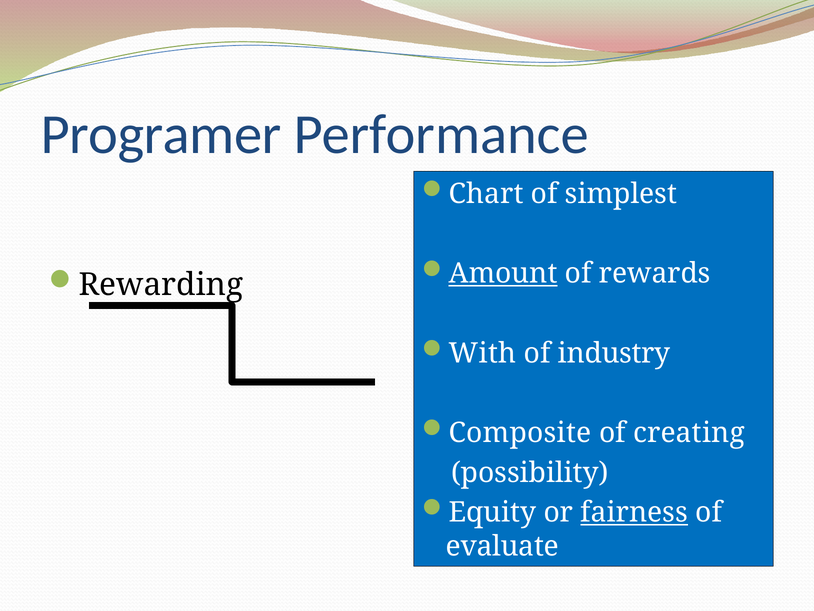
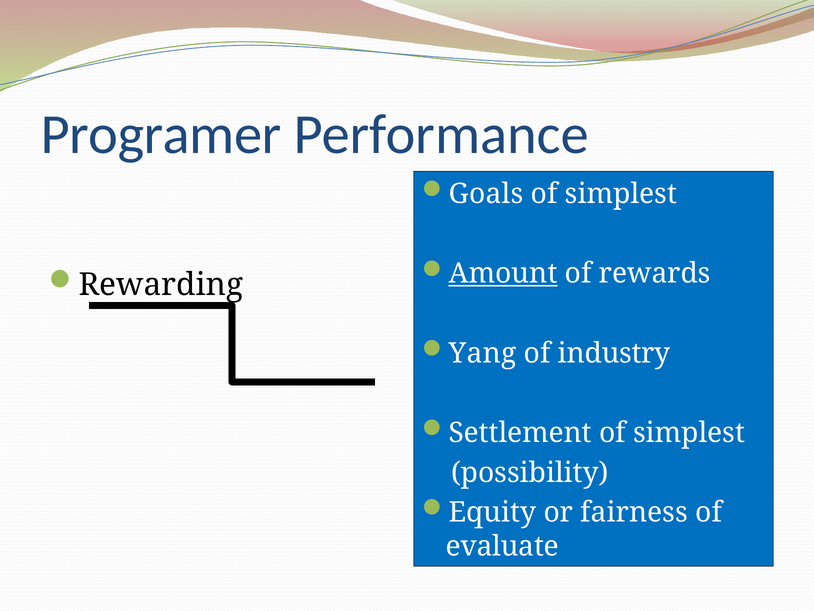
Chart: Chart -> Goals (486, 194)
With: With -> Yang (483, 353)
Composite: Composite -> Settlement (520, 433)
creating: creating -> simplest (689, 433)
fairness underline: present -> none (634, 512)
